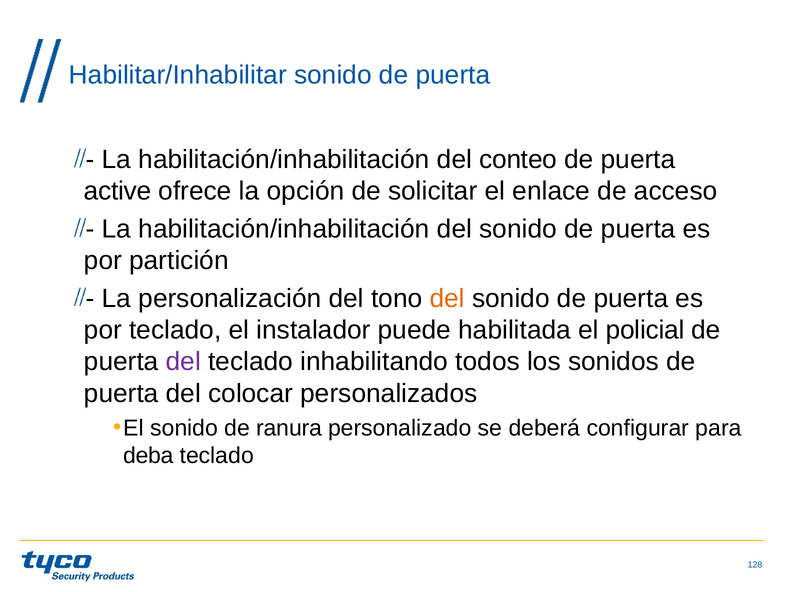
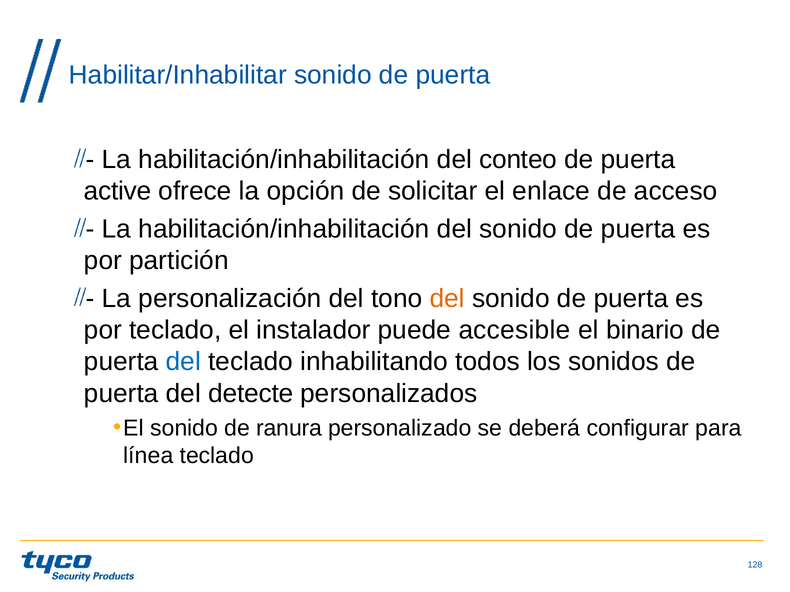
habilitada: habilitada -> accesible (515, 330)
policial: policial -> binario (645, 330)
del colour: purple -> blue (183, 362)
colocar: colocar -> detecte (251, 394)
deba: deba -> línea (148, 456)
